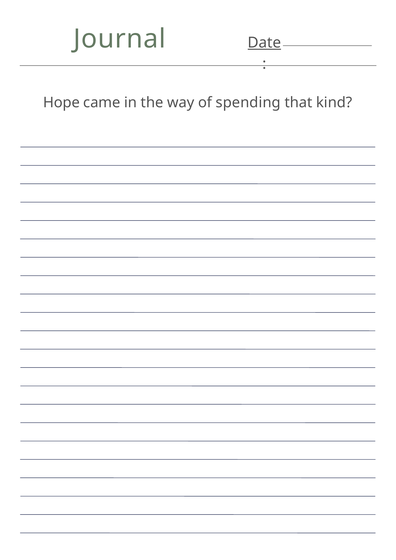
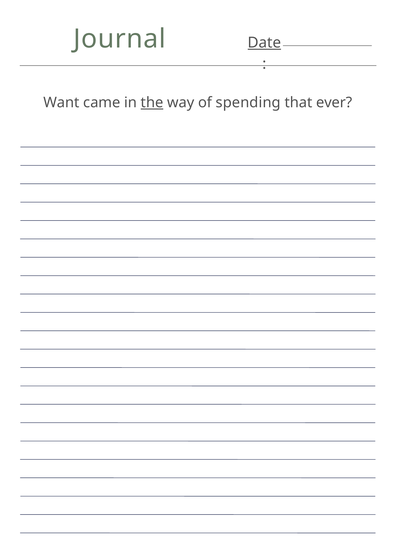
Hope: Hope -> Want (61, 103)
the underline: none -> present (152, 103)
kind: kind -> ever (334, 103)
